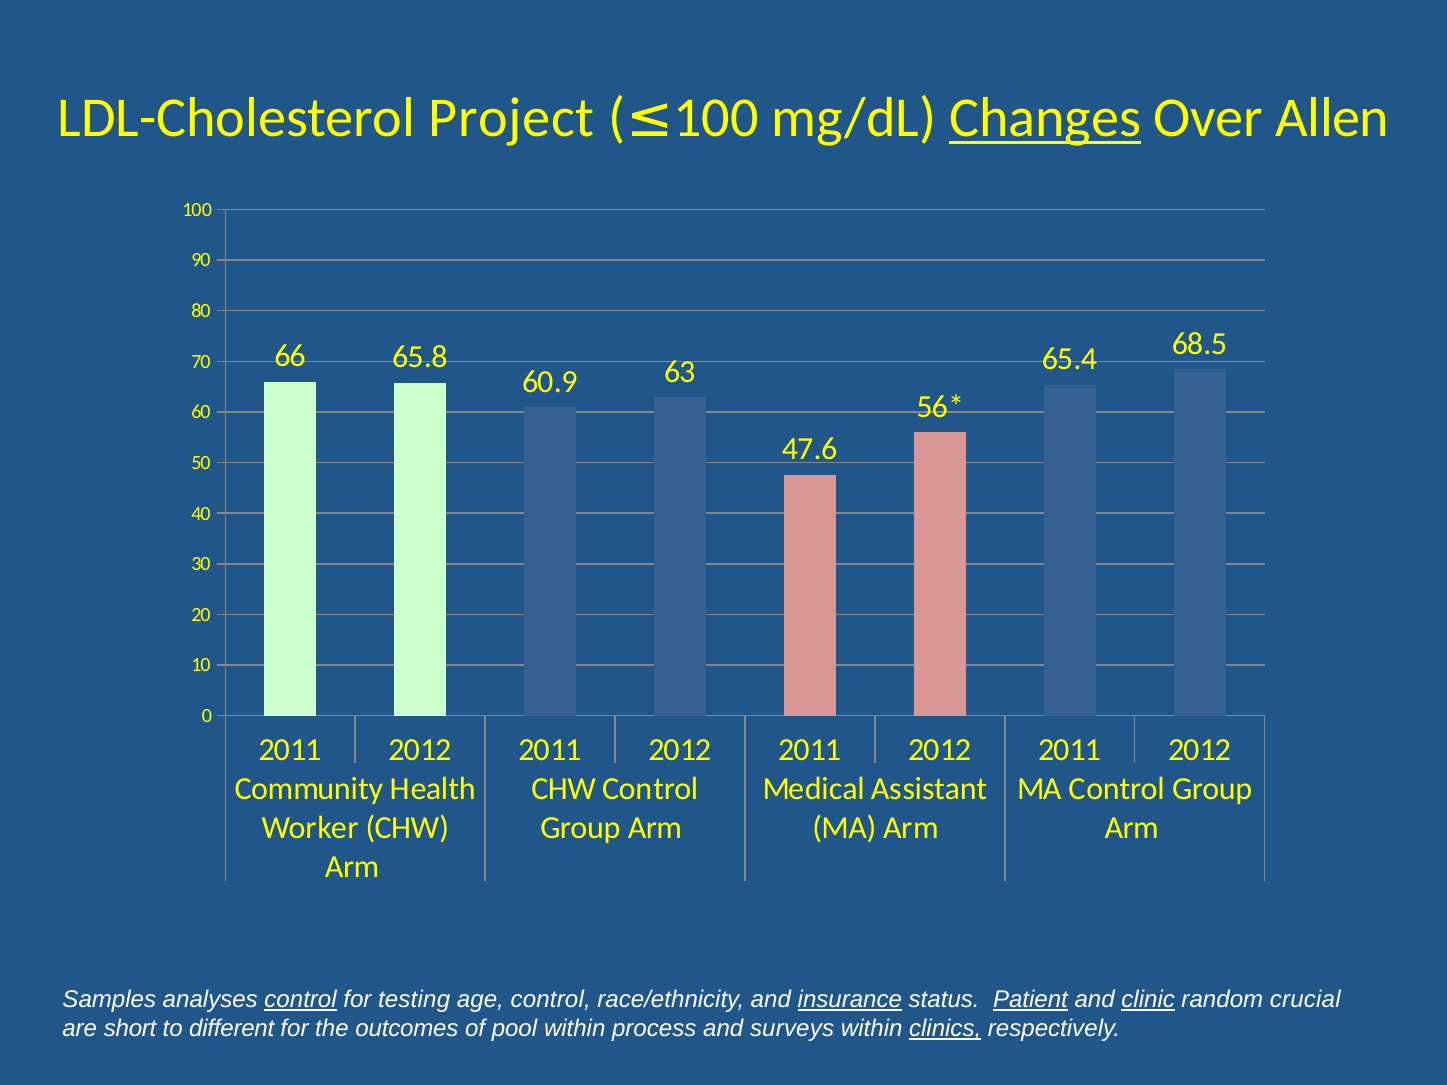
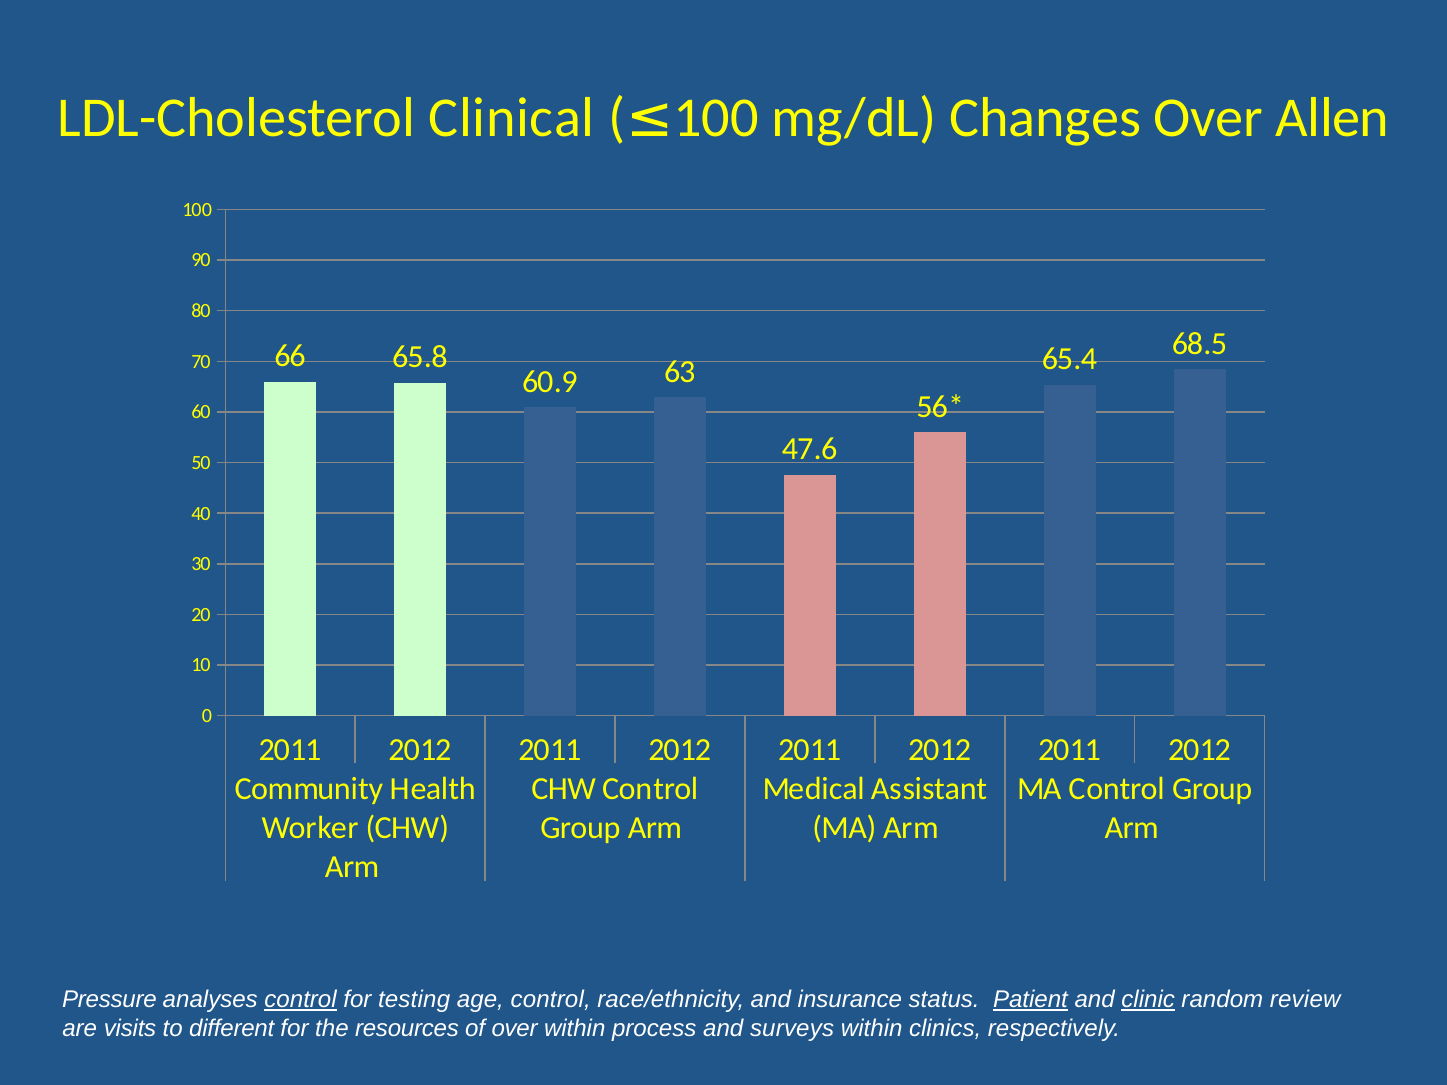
Project: Project -> Clinical (512, 118)
Changes underline: present -> none (1045, 118)
Samples: Samples -> Pressure (109, 1000)
insurance underline: present -> none (850, 1000)
crucial: crucial -> review (1305, 1000)
short: short -> visits (130, 1029)
outcomes: outcomes -> resources (407, 1029)
of pool: pool -> over (515, 1029)
clinics underline: present -> none (945, 1029)
